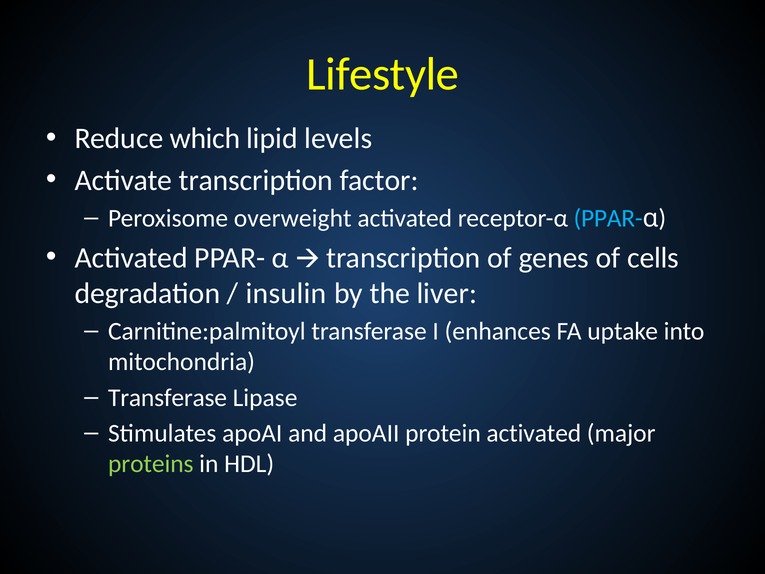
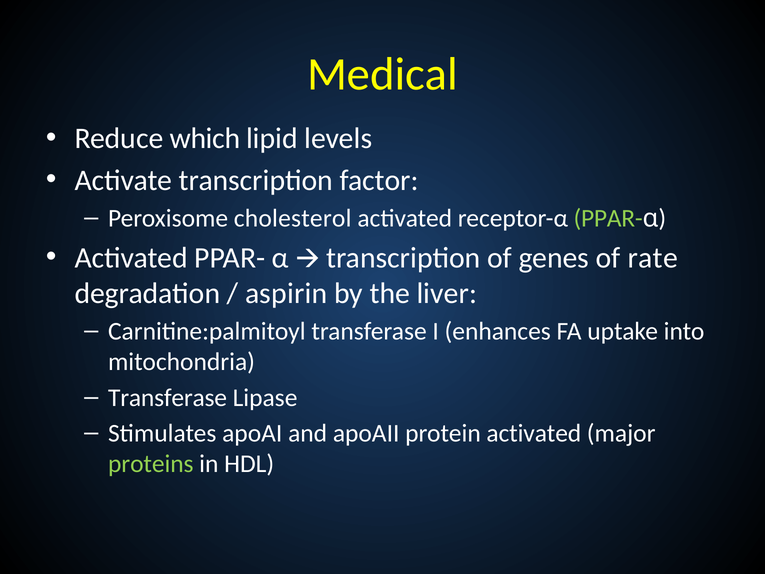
Lifestyle: Lifestyle -> Medical (382, 74)
overweight: overweight -> cholesterol (293, 218)
PPAR- colour: light blue -> light green (608, 218)
cells: cells -> rate (653, 258)
insulin: insulin -> aspirin (286, 293)
